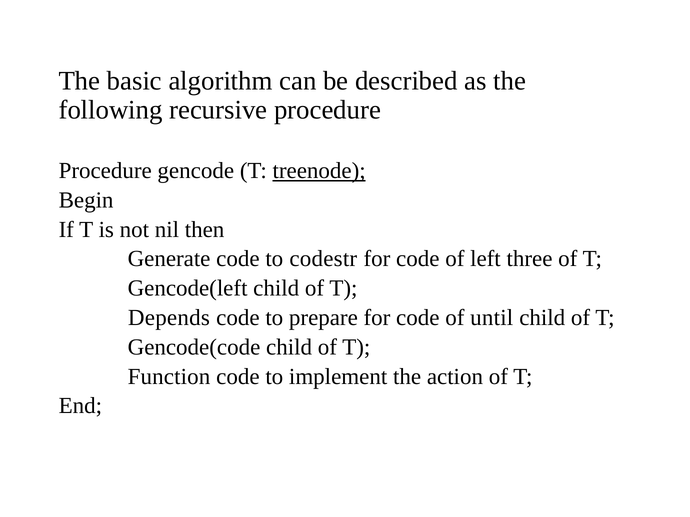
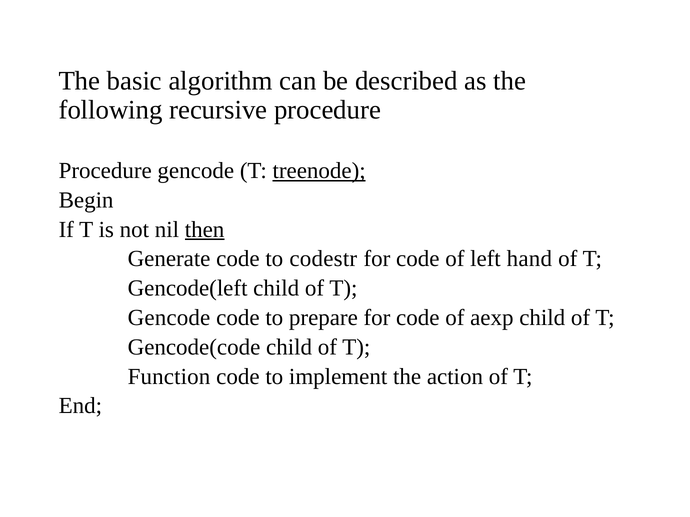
then underline: none -> present (205, 230)
three: three -> hand (529, 259)
Depends: Depends -> Gencode (169, 318)
until: until -> aexp (492, 318)
